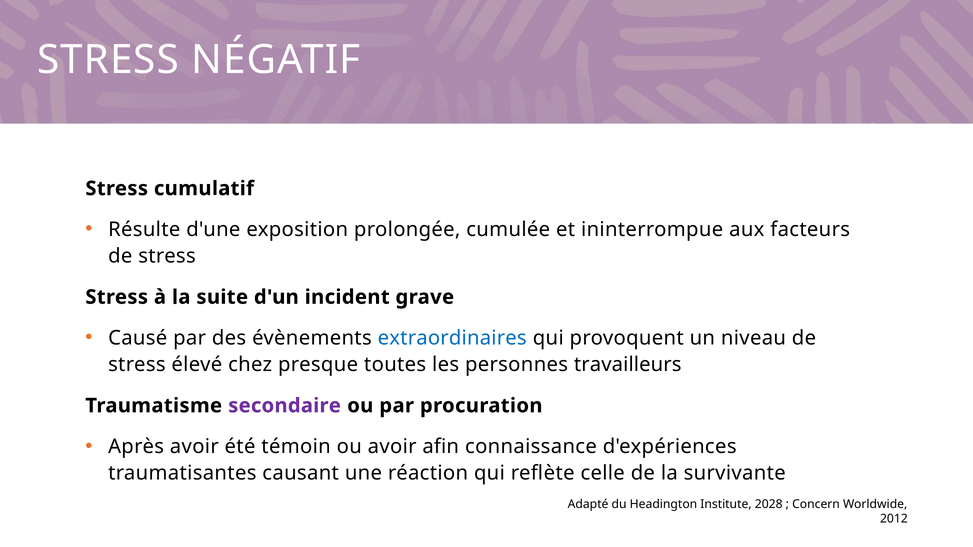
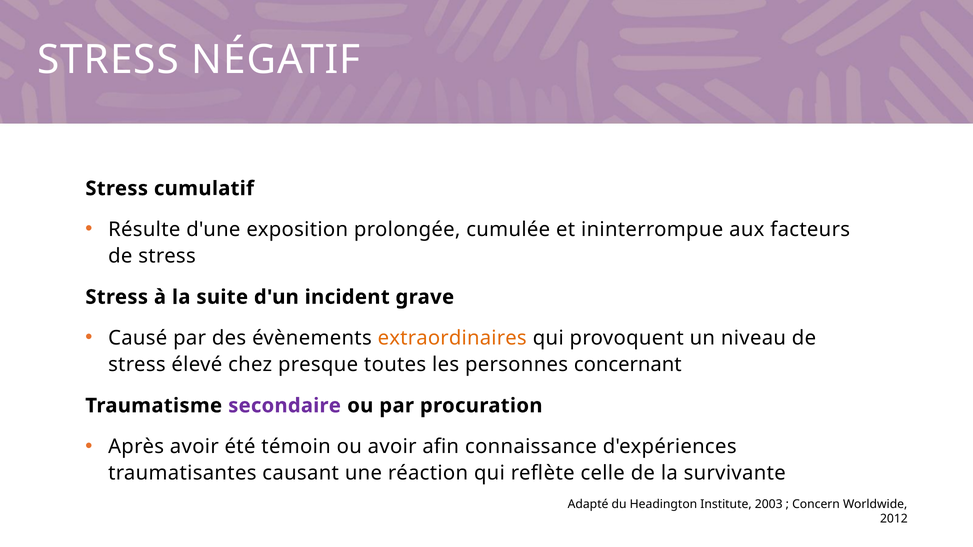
extraordinaires colour: blue -> orange (452, 338)
travailleurs: travailleurs -> concernant (628, 365)
2028: 2028 -> 2003 (769, 505)
